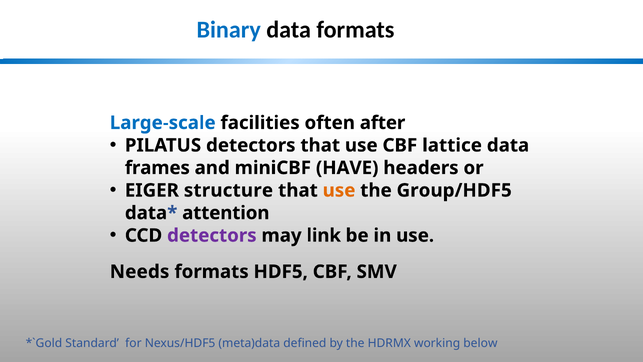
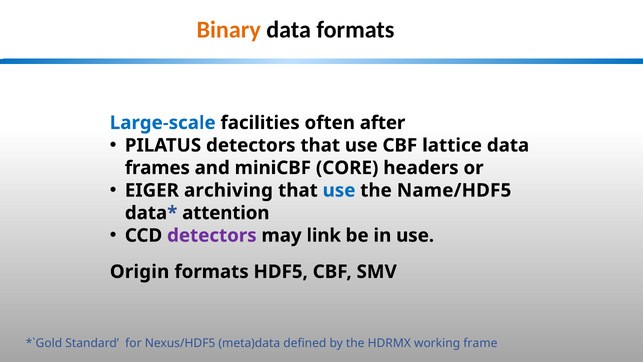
Binary colour: blue -> orange (229, 30)
HAVE: HAVE -> CORE (347, 168)
structure: structure -> archiving (228, 190)
use colour: orange -> blue (339, 190)
Group/HDF5: Group/HDF5 -> Name/HDF5 (454, 190)
Needs: Needs -> Origin (140, 272)
below: below -> frame (480, 343)
